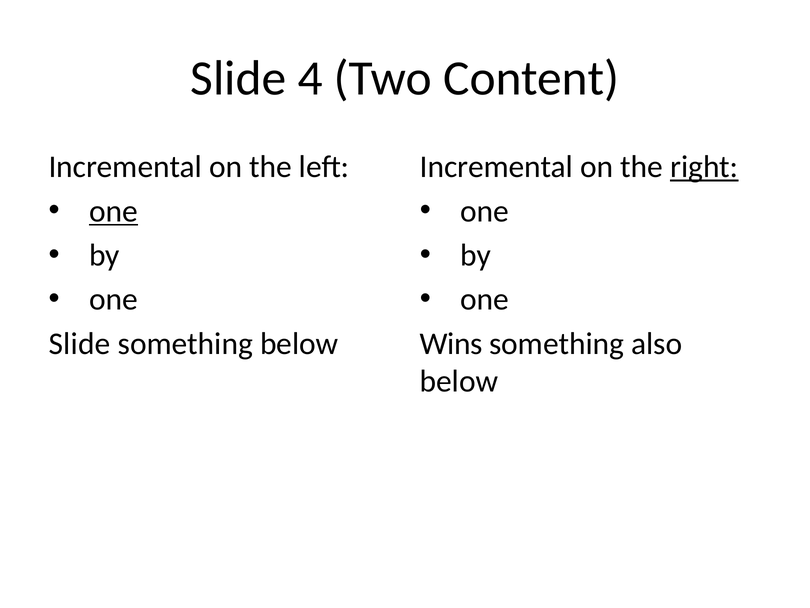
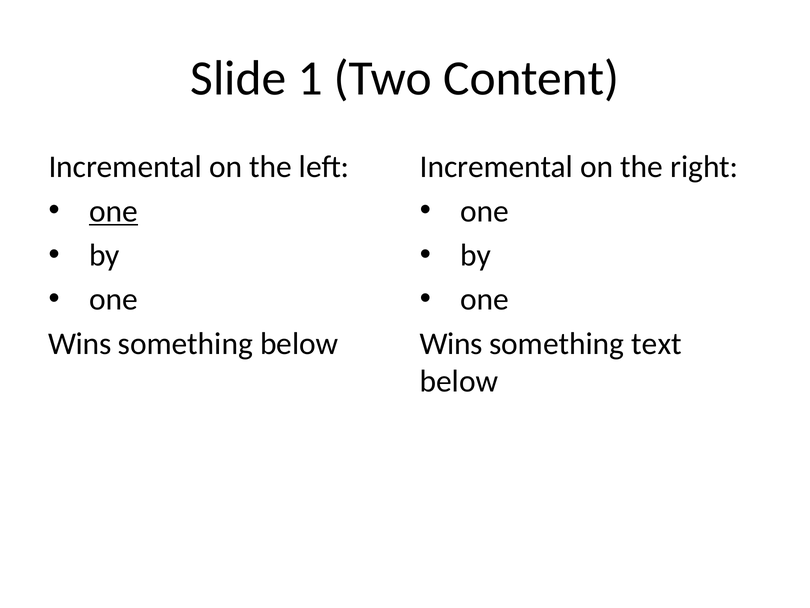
4: 4 -> 1 (310, 78)
right underline: present -> none (704, 167)
Slide: Slide -> Wins (80, 343)
also: also -> text (657, 343)
